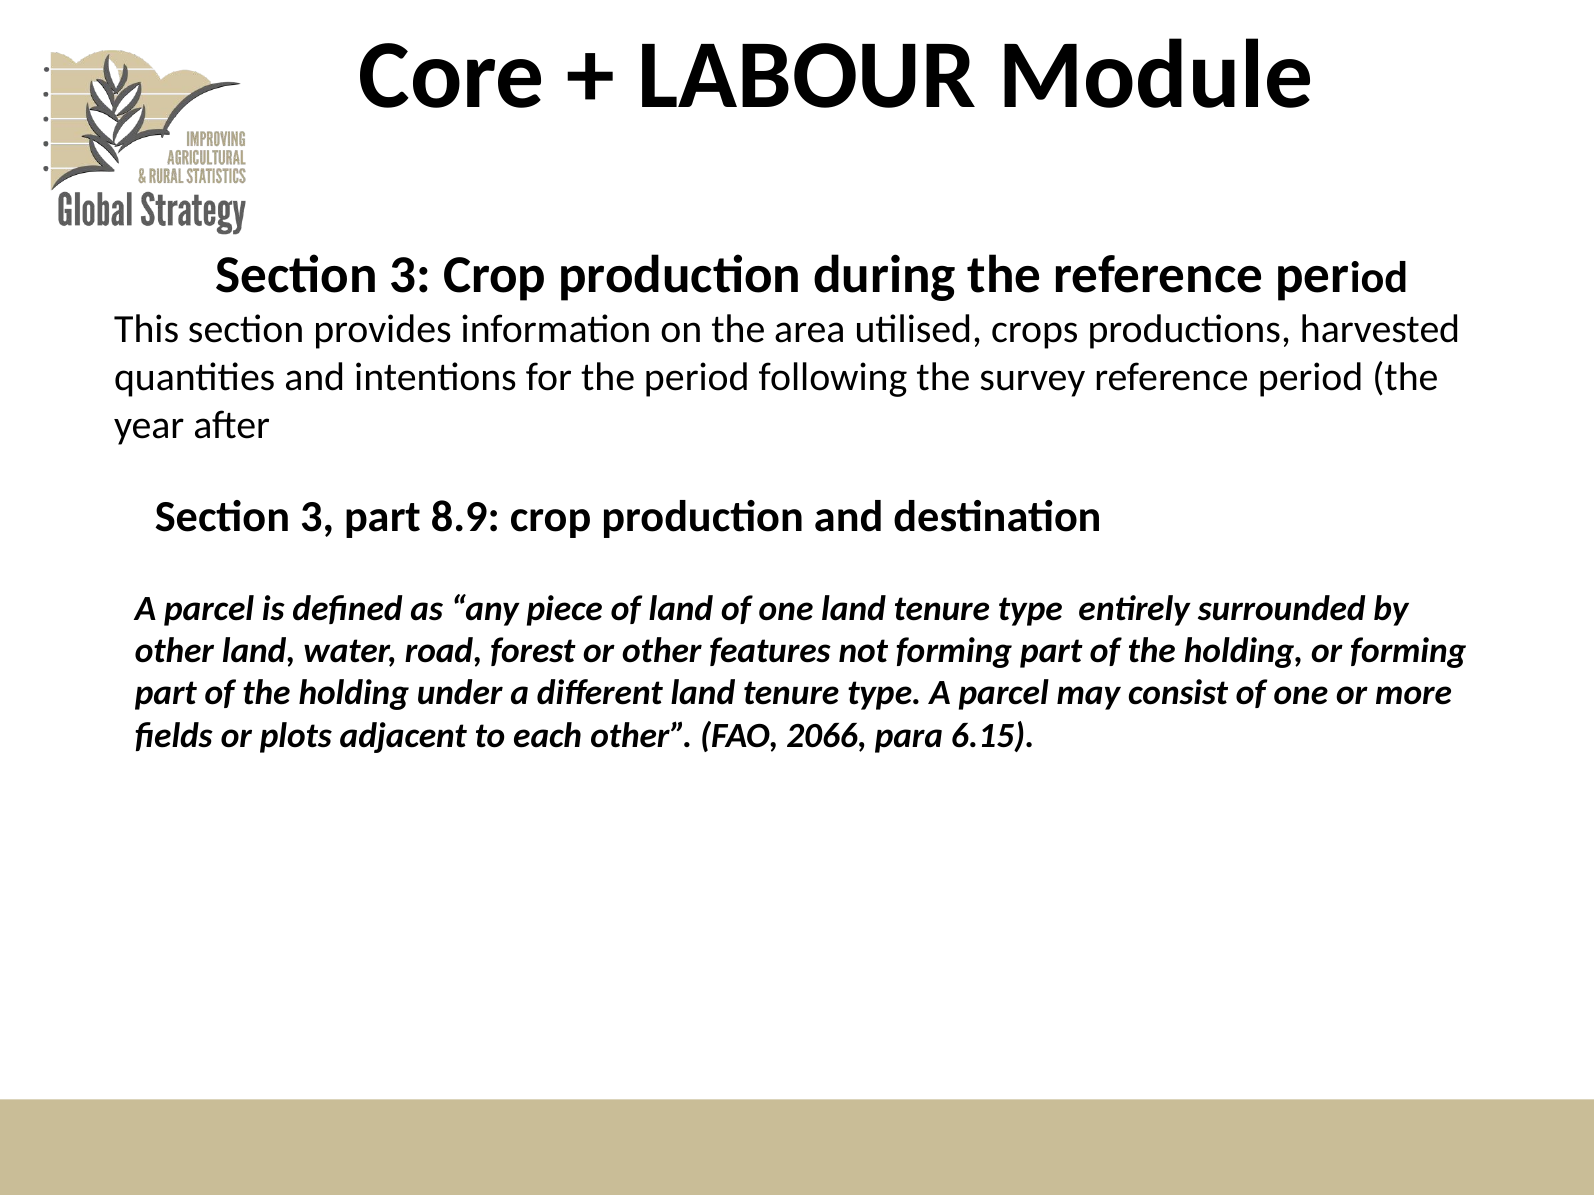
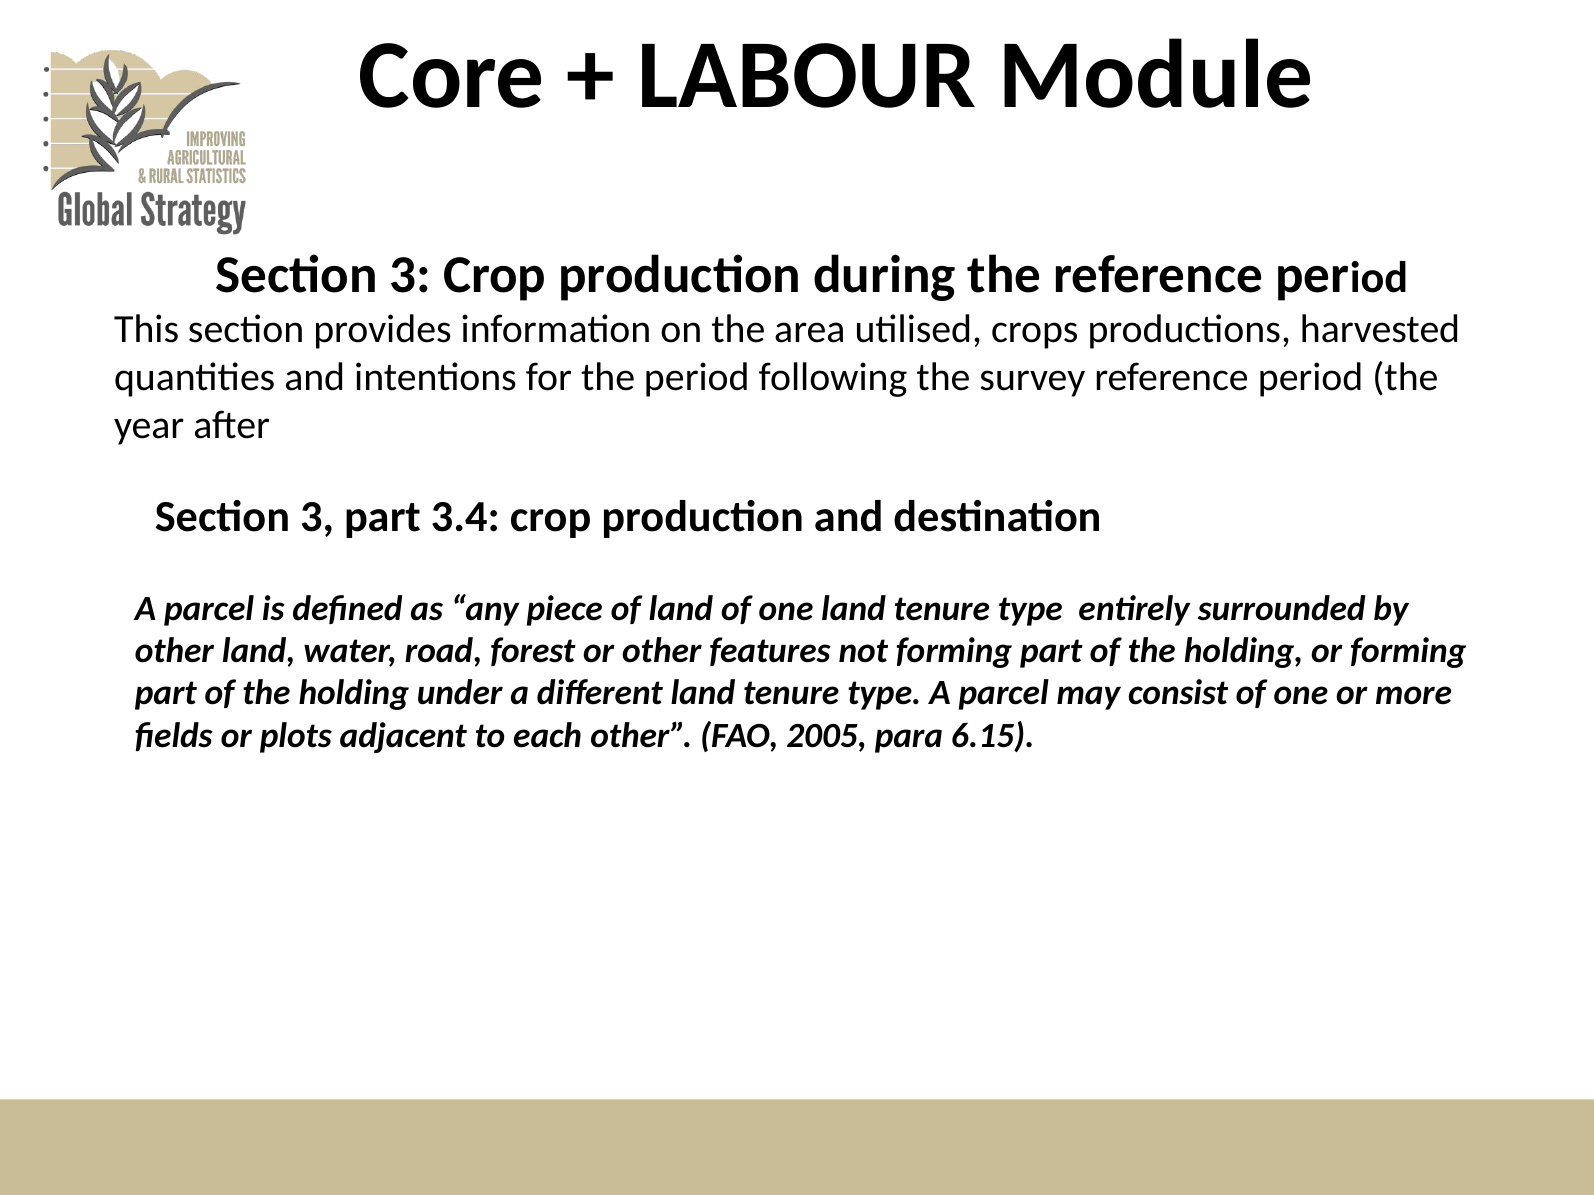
8.9: 8.9 -> 3.4 (465, 517)
2066: 2066 -> 2005 (827, 736)
